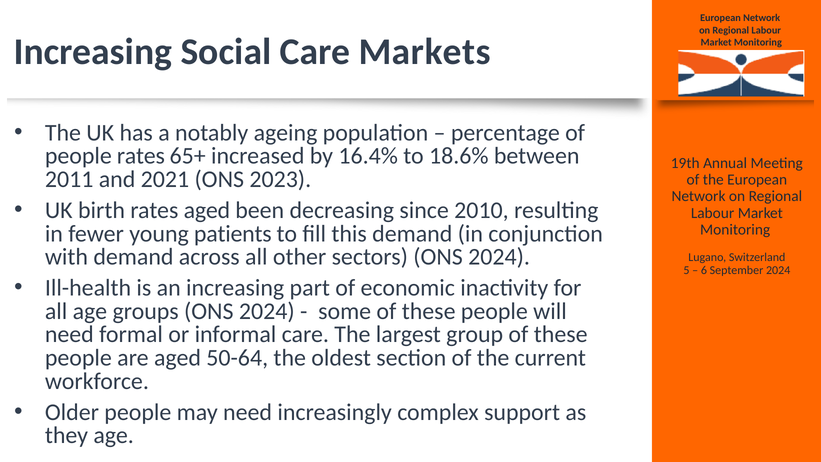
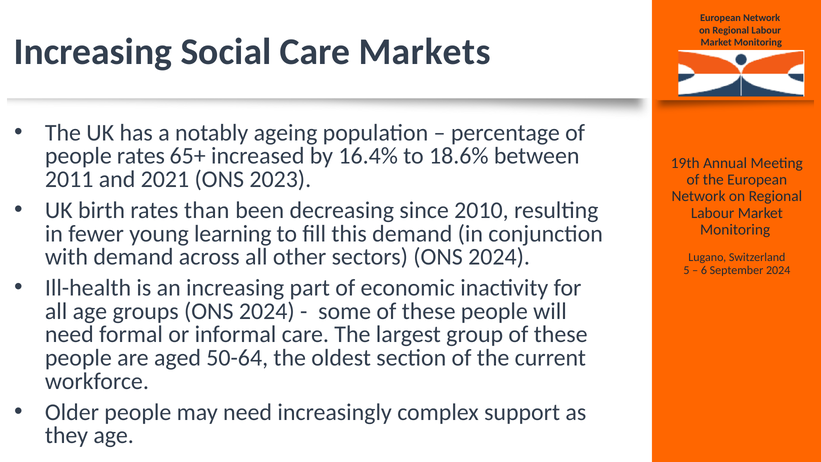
rates aged: aged -> than (207, 210)
patients: patients -> learning (233, 234)
